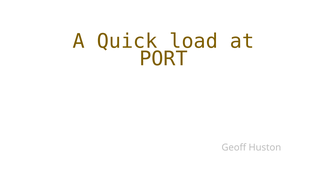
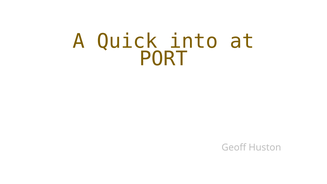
load: load -> into (194, 41)
